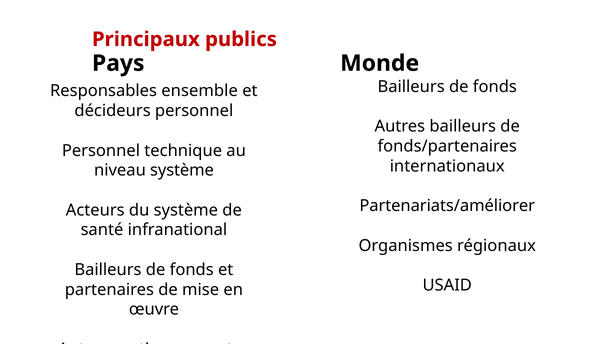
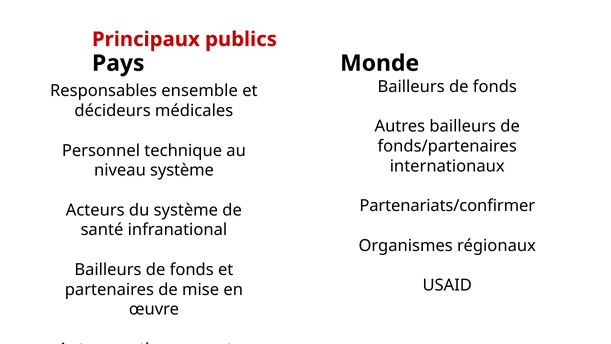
décideurs personnel: personnel -> médicales (194, 111)
Partenariats/améliorer: Partenariats/améliorer -> Partenariats/confirmer (447, 206)
